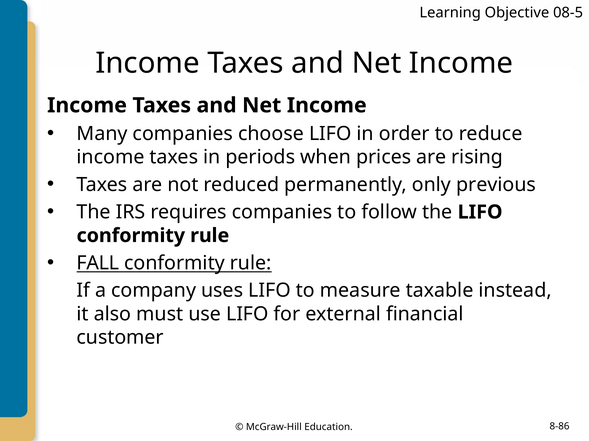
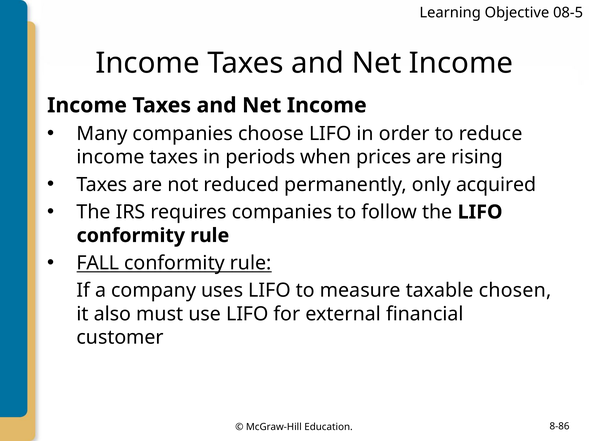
previous: previous -> acquired (496, 185)
instead: instead -> chosen (515, 291)
